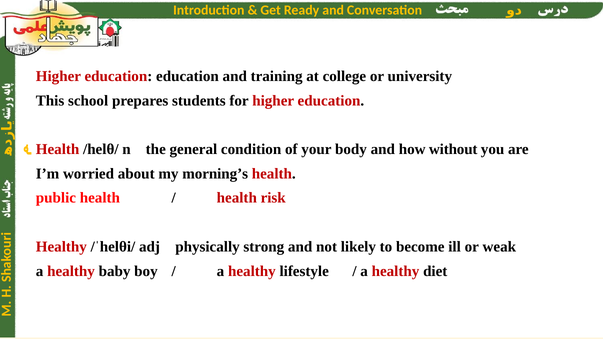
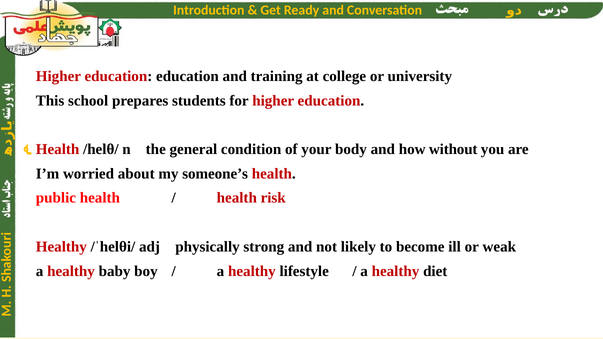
morning’s: morning’s -> someone’s (215, 174)
